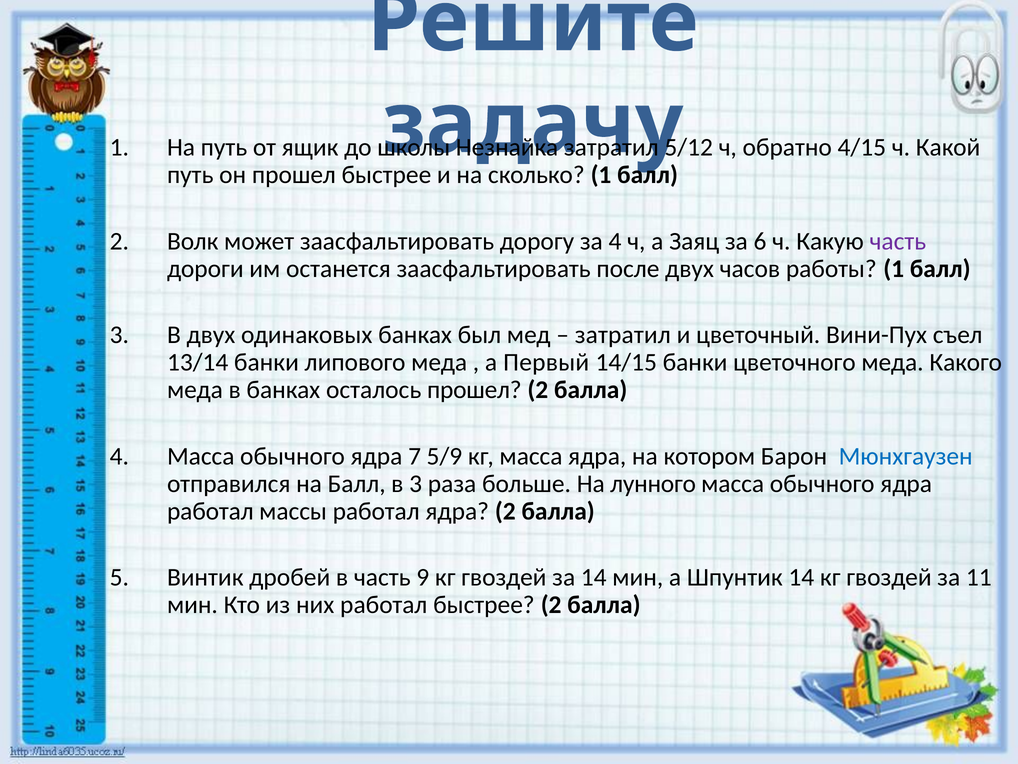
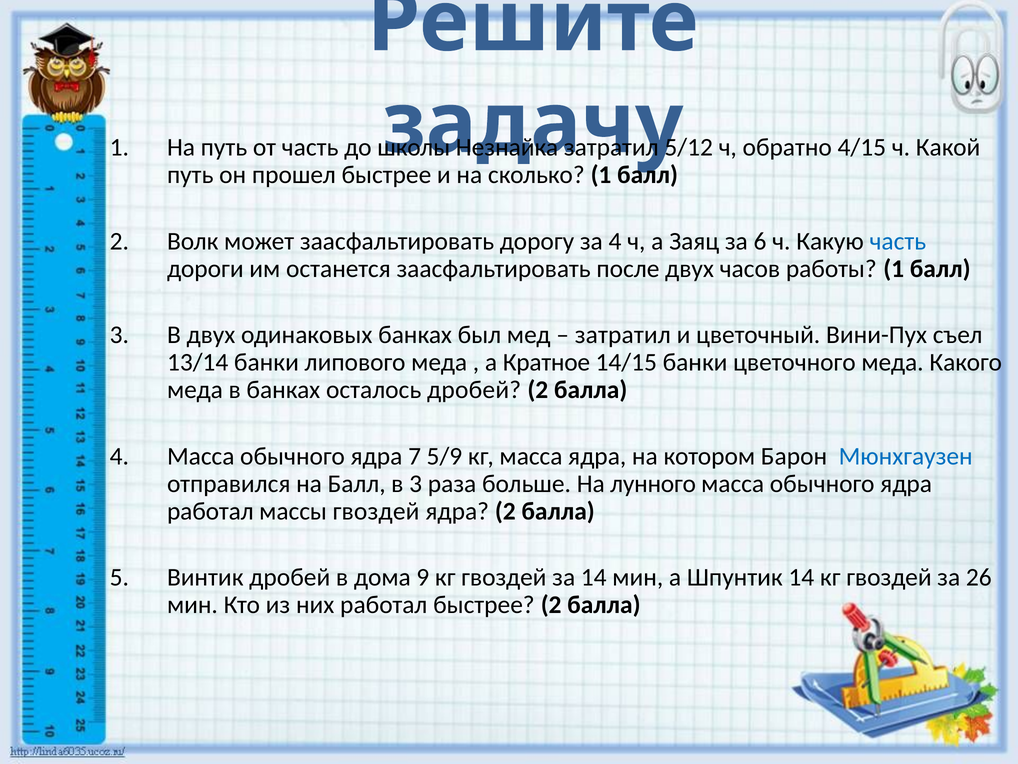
от ящик: ящик -> часть (310, 147)
часть colour: purple -> blue (898, 241)
Первый: Первый -> Кратное (546, 362)
осталось прошел: прошел -> дробей (474, 390)
массы работал: работал -> гвоздей (376, 511)
в часть: часть -> дома (382, 577)
11: 11 -> 26 (979, 577)
